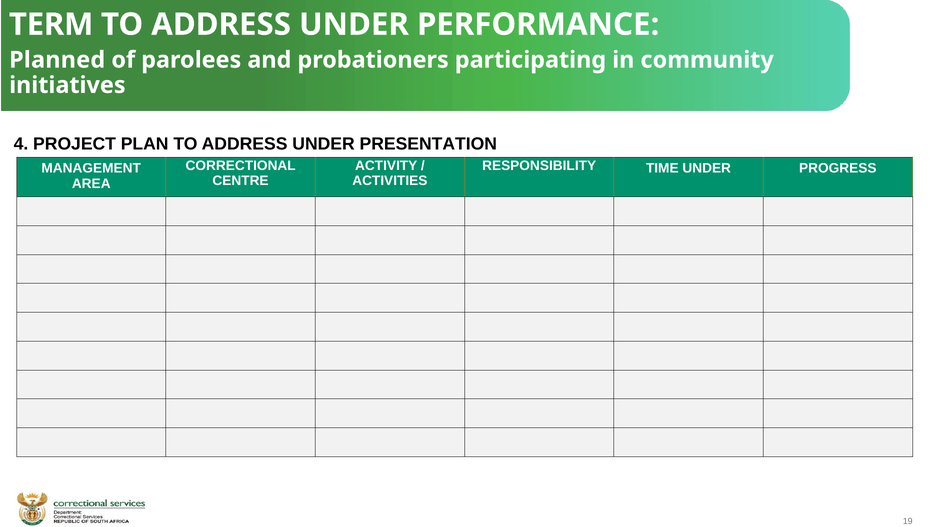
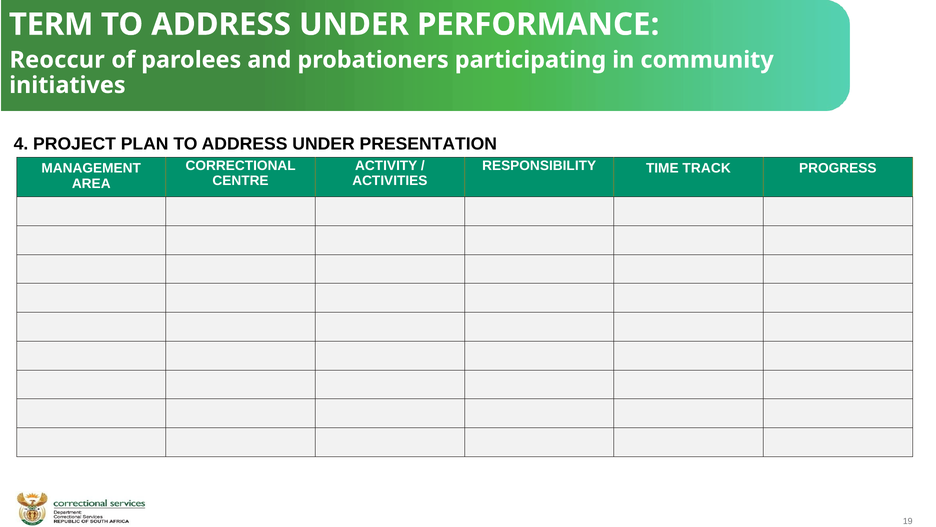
Planned: Planned -> Reoccur (57, 60)
TIME UNDER: UNDER -> TRACK (707, 168)
